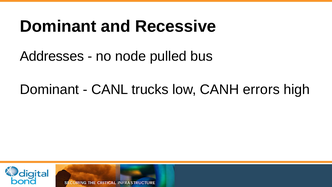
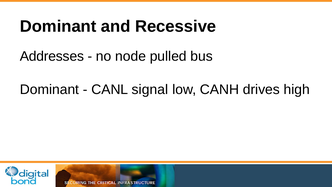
trucks: trucks -> signal (150, 89)
errors: errors -> drives (261, 89)
